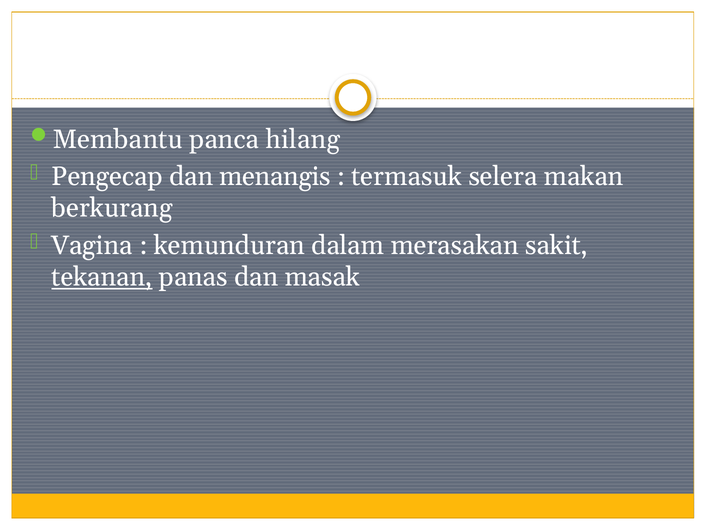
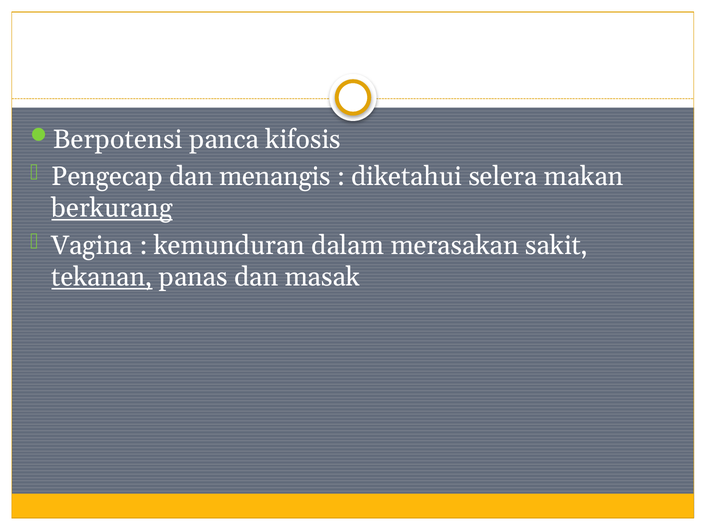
Membantu: Membantu -> Berpotensi (118, 139)
hilang: hilang -> kifosis (303, 139)
termasuk: termasuk -> diketahui (407, 176)
berkurang underline: none -> present (112, 208)
